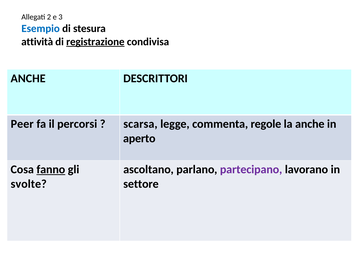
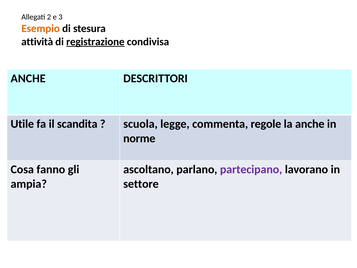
Esempio colour: blue -> orange (41, 28)
Peer: Peer -> Utile (22, 124)
percorsi: percorsi -> scandita (77, 124)
scarsa: scarsa -> scuola (140, 124)
aperto: aperto -> norme (139, 138)
fanno underline: present -> none (51, 169)
svolte: svolte -> ampia (29, 184)
